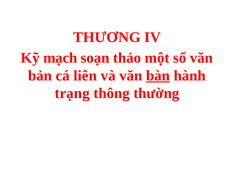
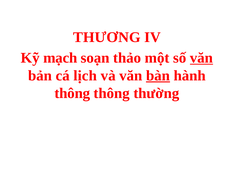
văn underline: none -> present (201, 58)
liên: liên -> lịch (85, 76)
trạng: trạng -> thông (72, 94)
